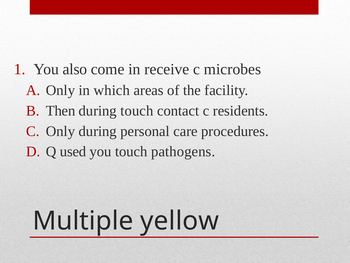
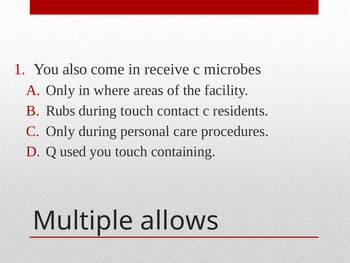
which: which -> where (112, 90)
Then: Then -> Rubs (61, 111)
pathogens: pathogens -> containing (183, 151)
yellow: yellow -> allows (180, 221)
